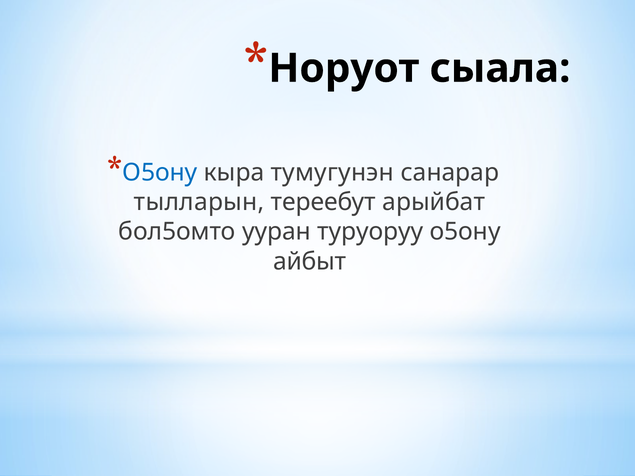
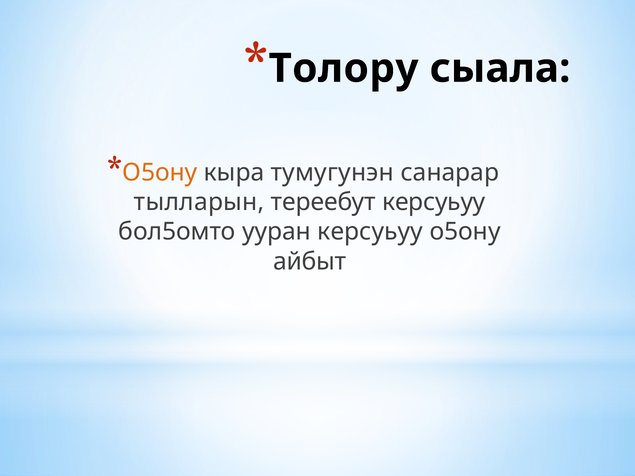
Норуот: Норуот -> Толору (344, 68)
О5ону colour: blue -> orange (160, 173)
тереебут арыйбат: арыйбат -> керсуьуу (434, 202)
ууран туруоруу: туруоруу -> керсуьуу (370, 232)
